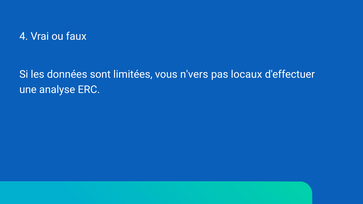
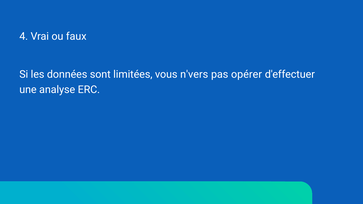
locaux: locaux -> opérer (247, 74)
